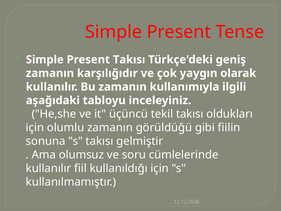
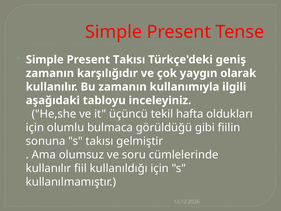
tekil takısı: takısı -> hafta (190, 114)
olumlu zamanın: zamanın -> bulmaca (110, 127)
